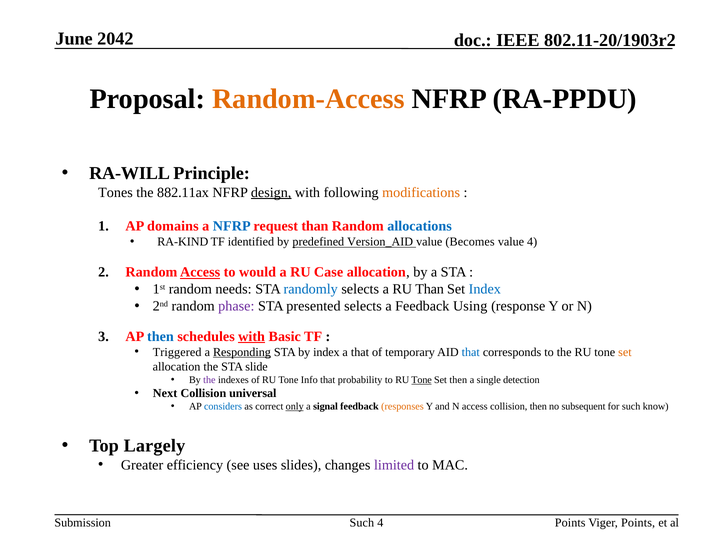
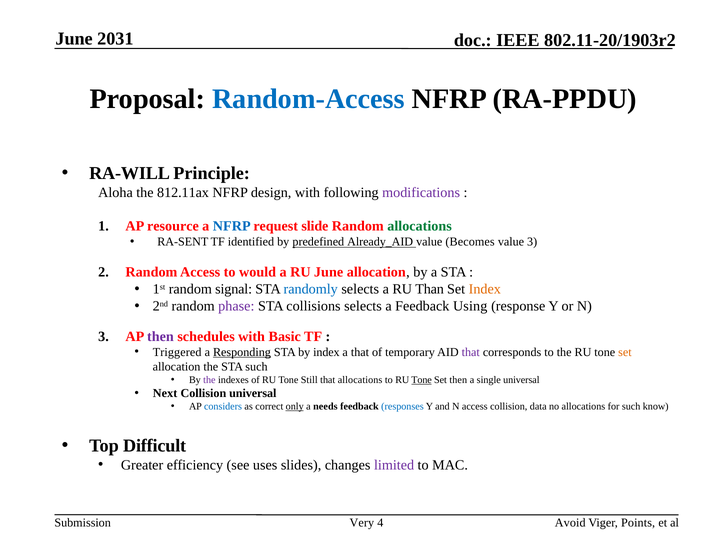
2042: 2042 -> 2031 (115, 39)
Random-Access colour: orange -> blue (308, 99)
Tones: Tones -> Aloha (115, 192)
882.11ax: 882.11ax -> 812.11ax (183, 192)
design underline: present -> none (271, 192)
modifications colour: orange -> purple (421, 192)
domains: domains -> resource (173, 226)
request than: than -> slide (315, 226)
allocations colour: blue -> green (420, 226)
RA-KIND: RA-KIND -> RA-SENT (183, 242)
Version_AID: Version_AID -> Already_AID (380, 242)
value 4: 4 -> 3 (532, 242)
Access underline: present -> none (200, 272)
RU Case: Case -> June (329, 272)
needs: needs -> signal (234, 289)
Index colour: blue -> orange (485, 289)
presented: presented -> collisions (313, 306)
then colour: blue -> purple (160, 337)
with underline: present -> none (252, 337)
that colour: blue -> purple (471, 352)
STA slide: slide -> such (256, 367)
Info: Info -> Still (309, 380)
that probability: probability -> allocations (360, 380)
single detection: detection -> universal (521, 380)
signal: signal -> needs (325, 407)
responses colour: orange -> blue (402, 407)
collision then: then -> data (538, 407)
no subsequent: subsequent -> allocations (583, 407)
Largely: Largely -> Difficult (155, 446)
Such: Such -> Very (362, 523)
Points: Points -> Avoid (570, 523)
